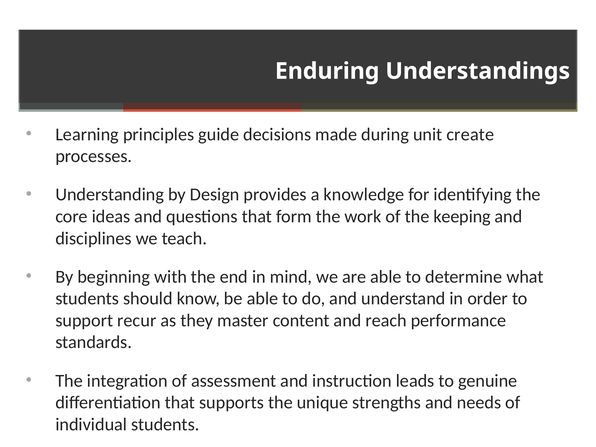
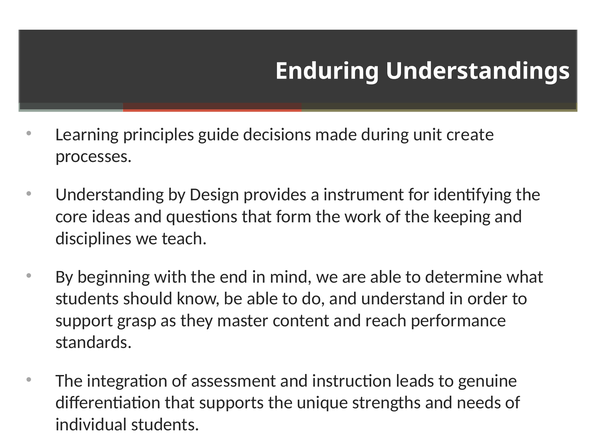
knowledge: knowledge -> instrument (364, 195)
recur: recur -> grasp (137, 320)
